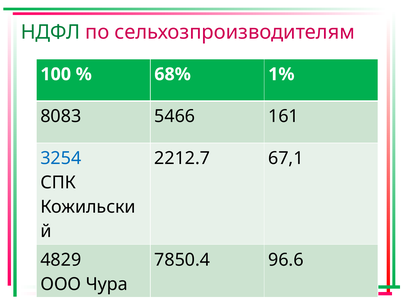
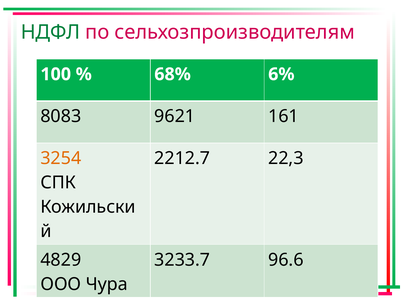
1%: 1% -> 6% (281, 74)
5466: 5466 -> 9621 (175, 116)
3254 colour: blue -> orange (61, 158)
67,1: 67,1 -> 22,3 (286, 158)
7850.4: 7850.4 -> 3233.7 (182, 259)
